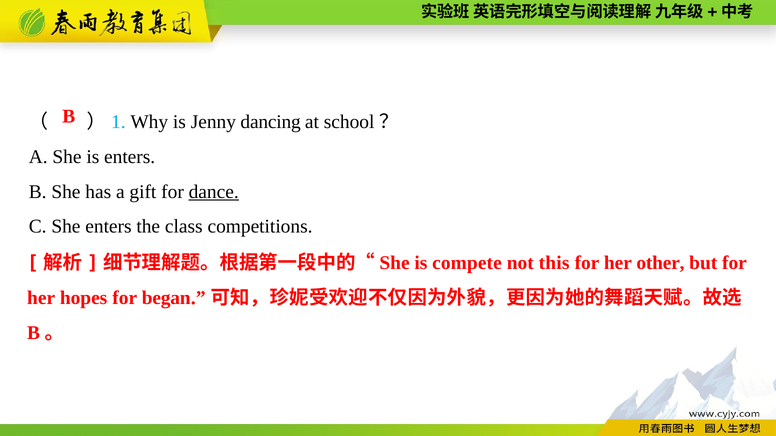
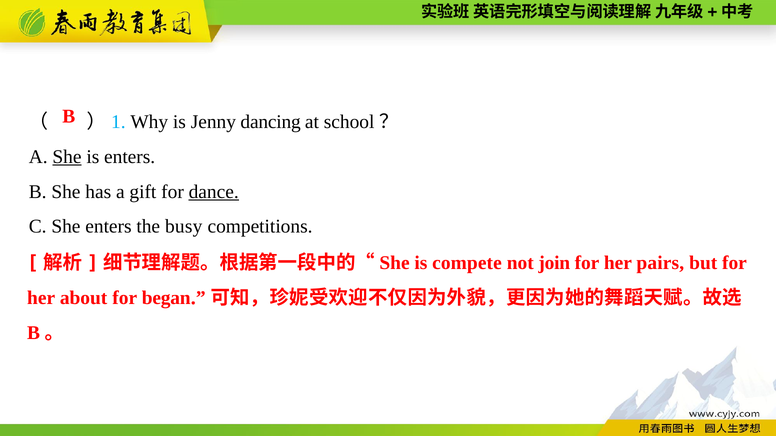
She underline: none -> present (67, 157)
class: class -> busy (184, 227)
this: this -> join (554, 263)
other: other -> pairs (660, 263)
hopes: hopes -> about (84, 298)
